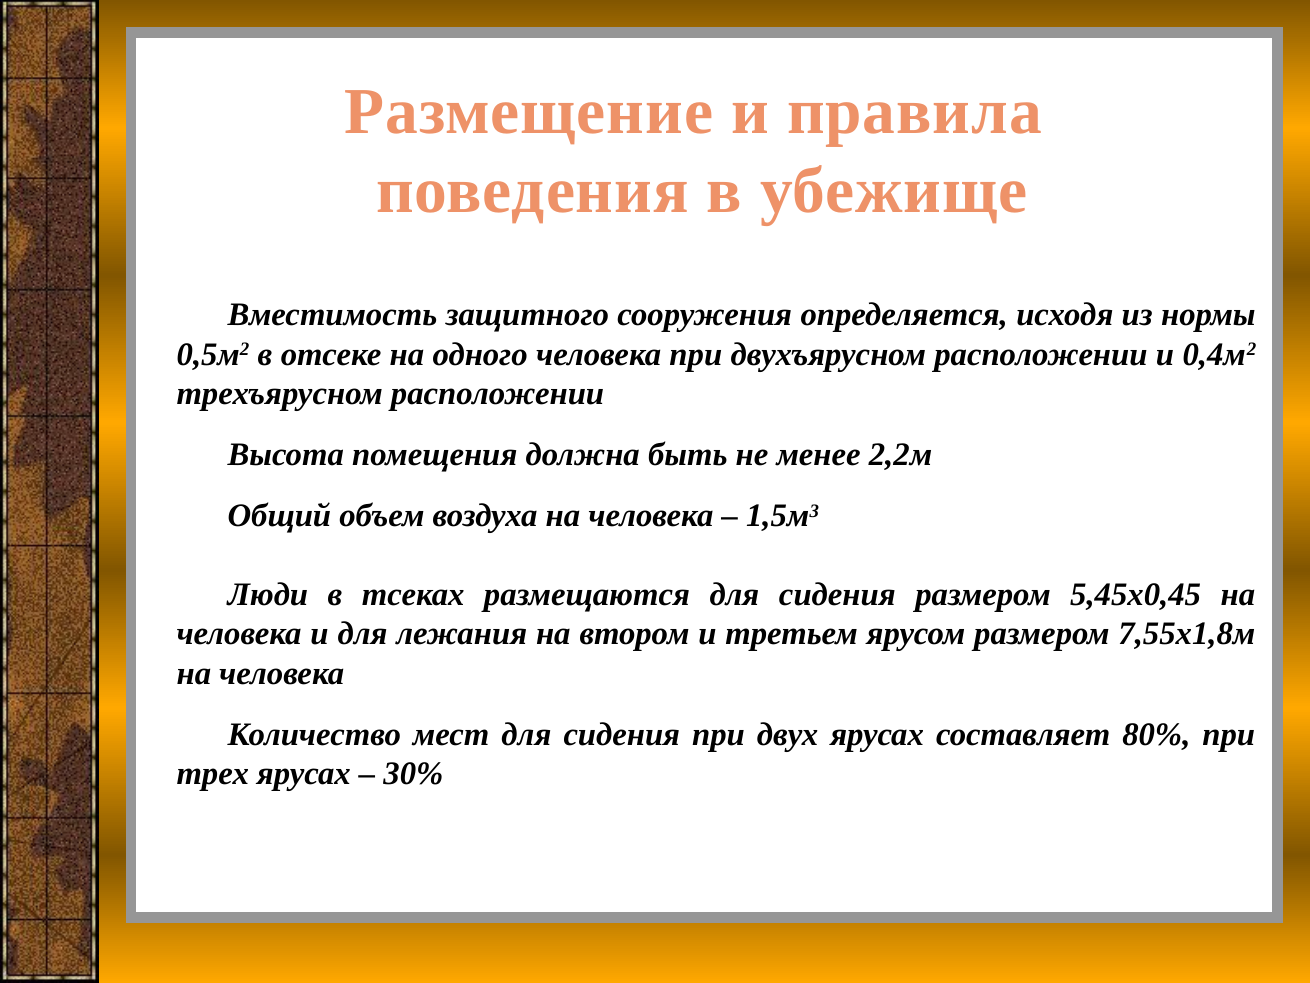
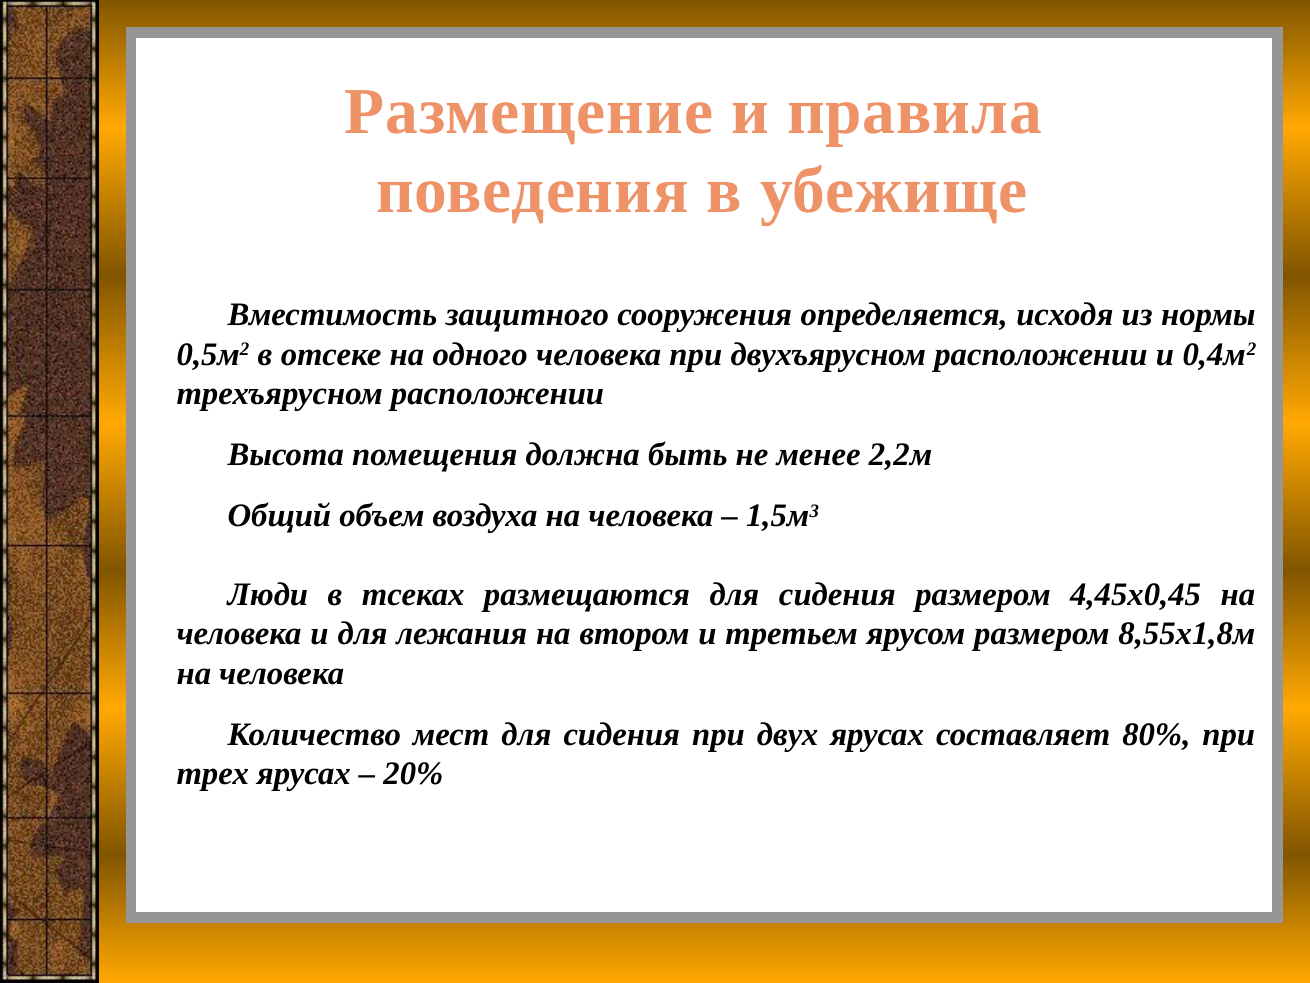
5,45х0,45: 5,45х0,45 -> 4,45х0,45 (1136, 594)
7,55х1,8м: 7,55х1,8м -> 8,55х1,8м (1187, 634)
30%: 30% -> 20% (413, 773)
